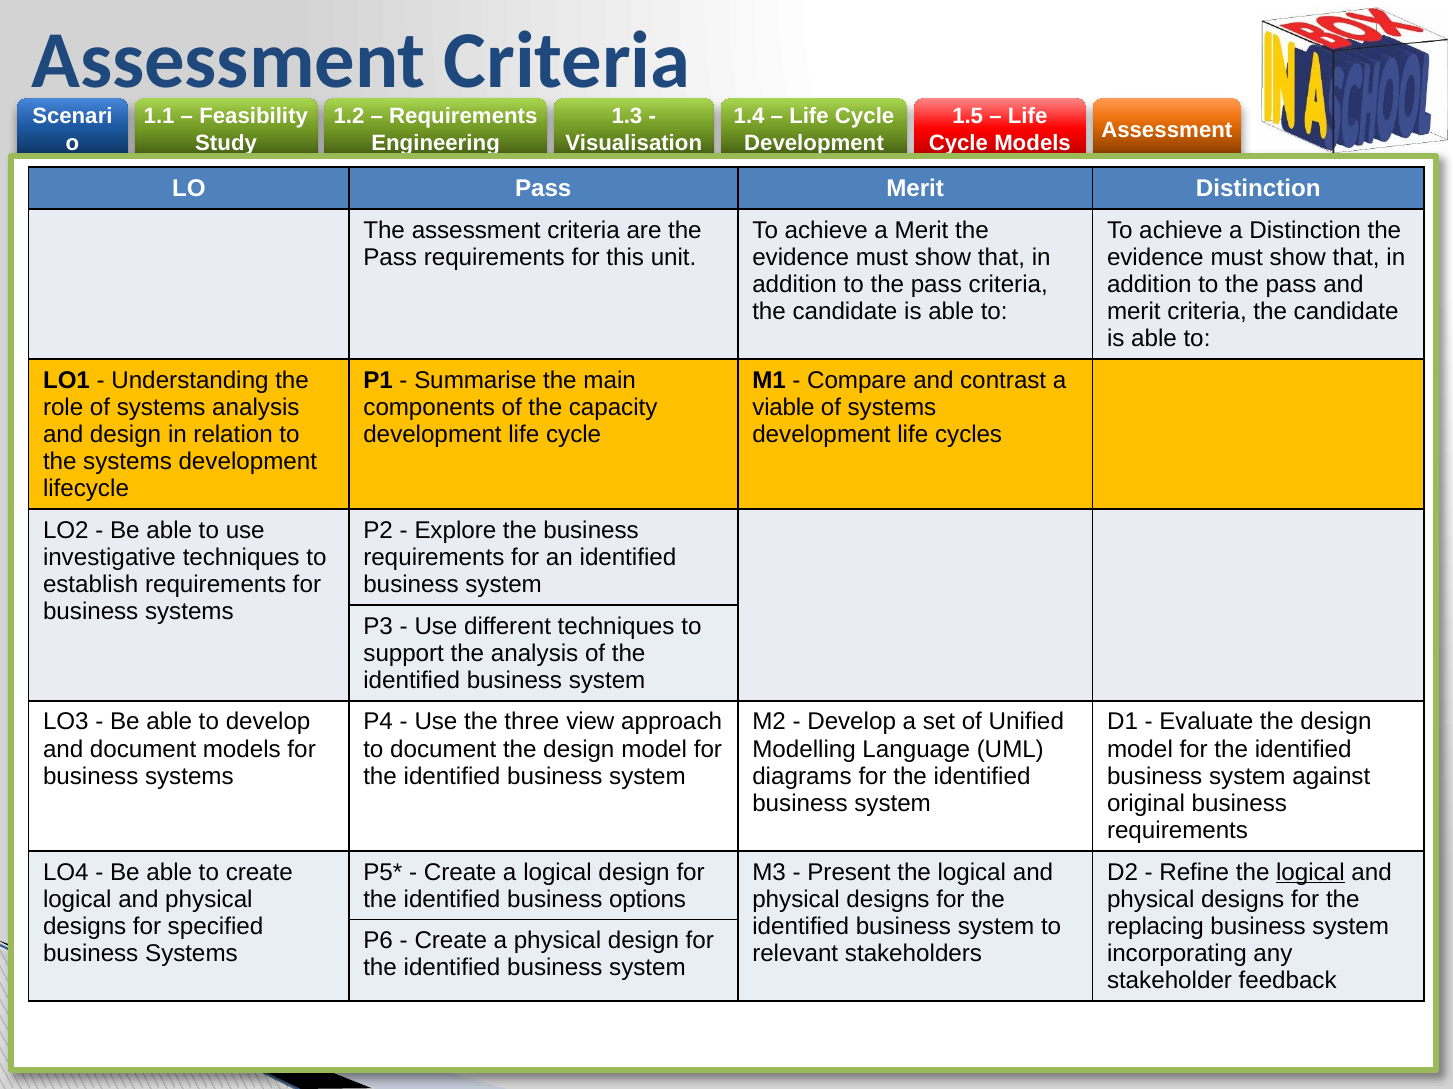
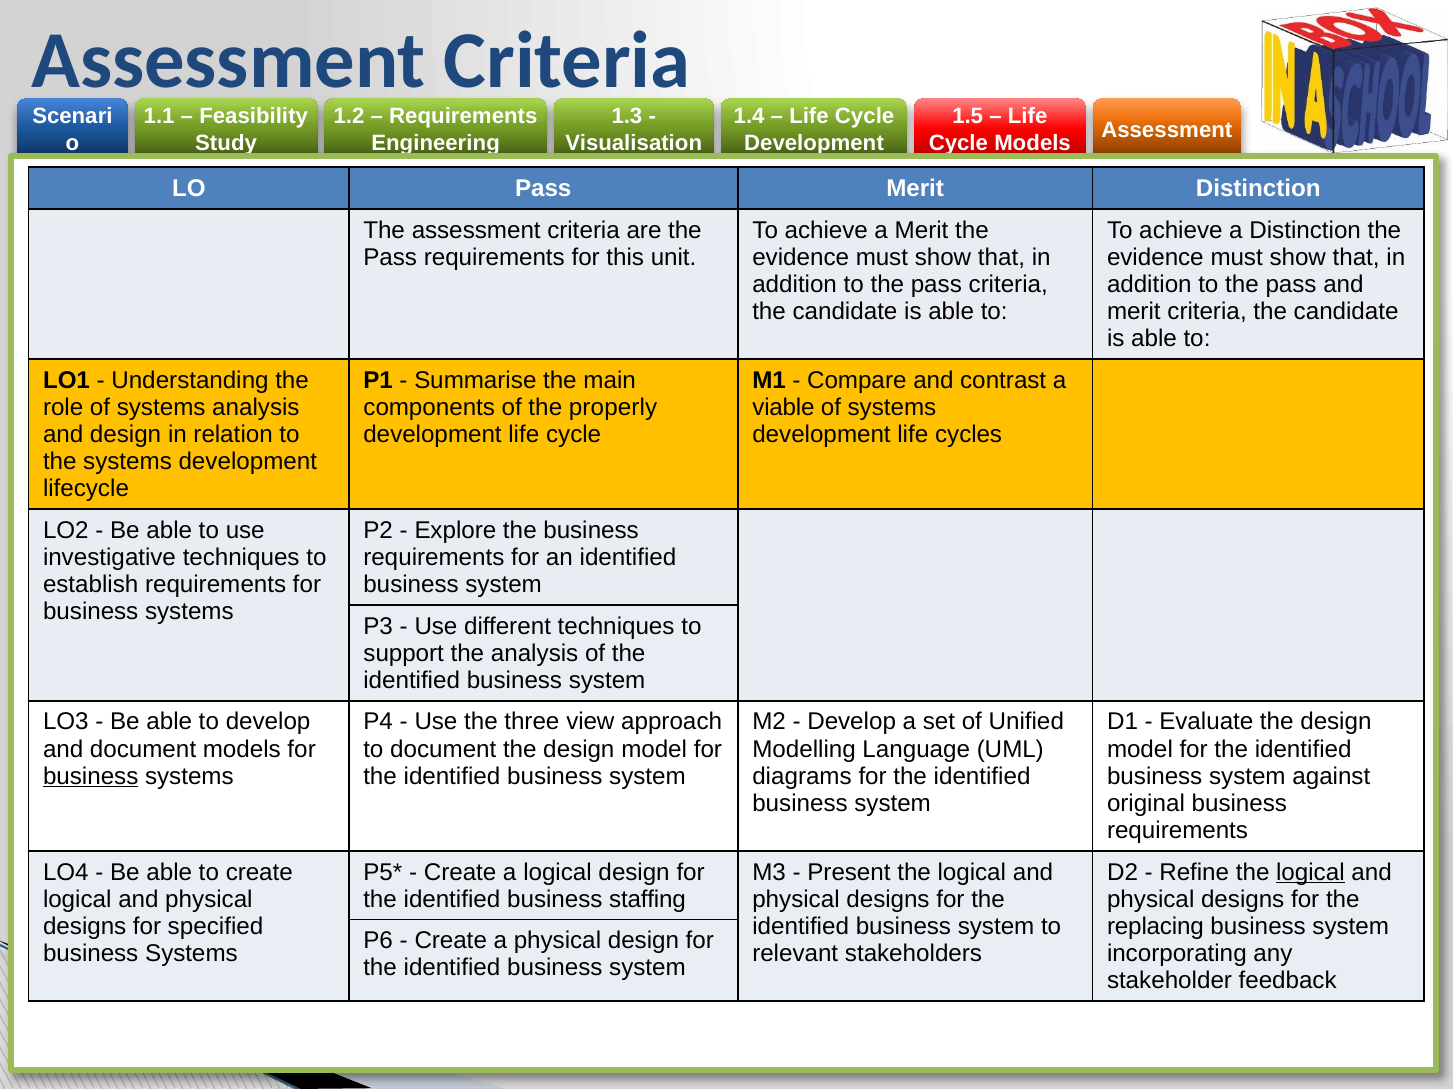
capacity: capacity -> properly (613, 408)
business underline: none -> present (91, 777)
options: options -> staffing (648, 900)
